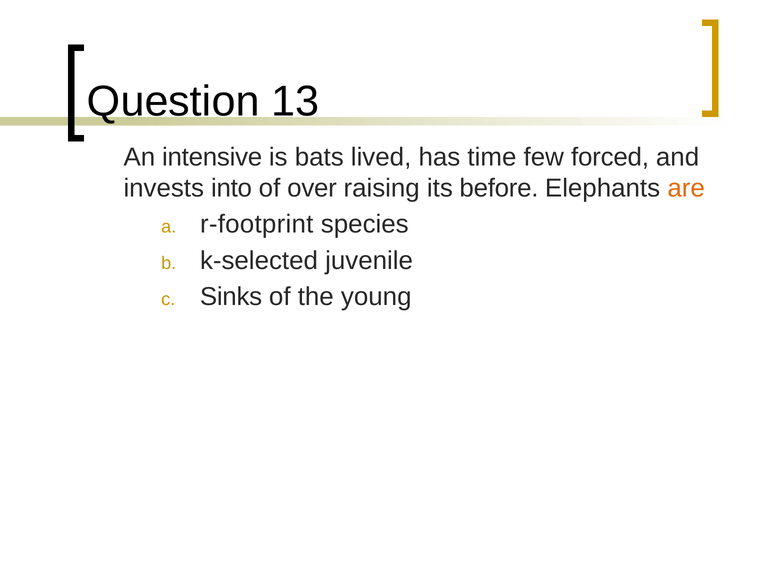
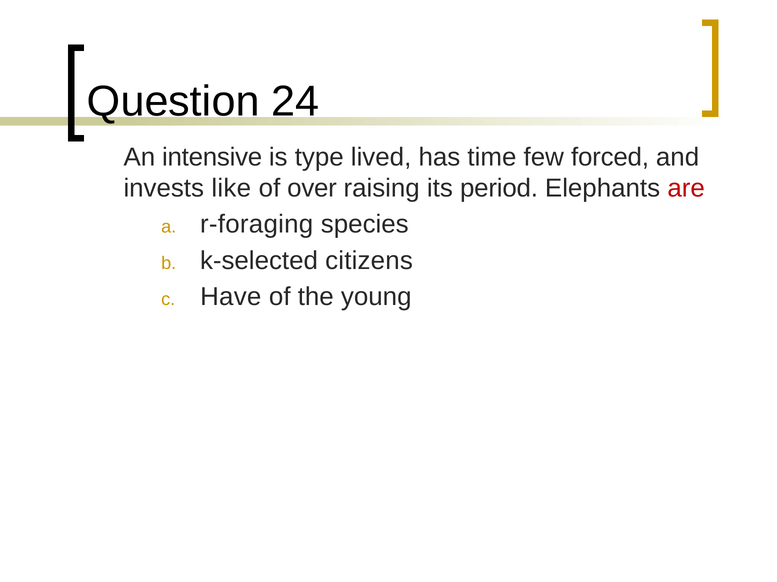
13: 13 -> 24 (295, 102)
bats: bats -> type (319, 157)
into: into -> like (231, 188)
before: before -> period (499, 188)
are colour: orange -> red (686, 188)
r-footprint: r-footprint -> r-foraging (257, 225)
juvenile: juvenile -> citizens (369, 261)
Sinks: Sinks -> Have (231, 297)
